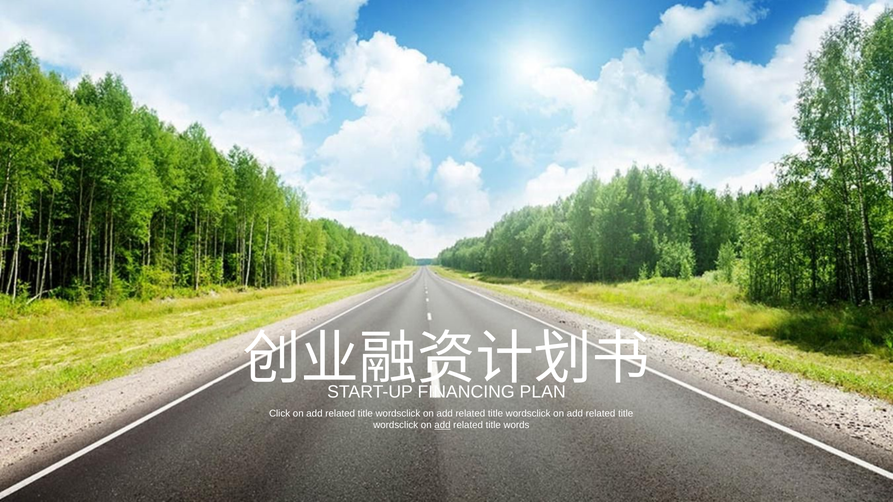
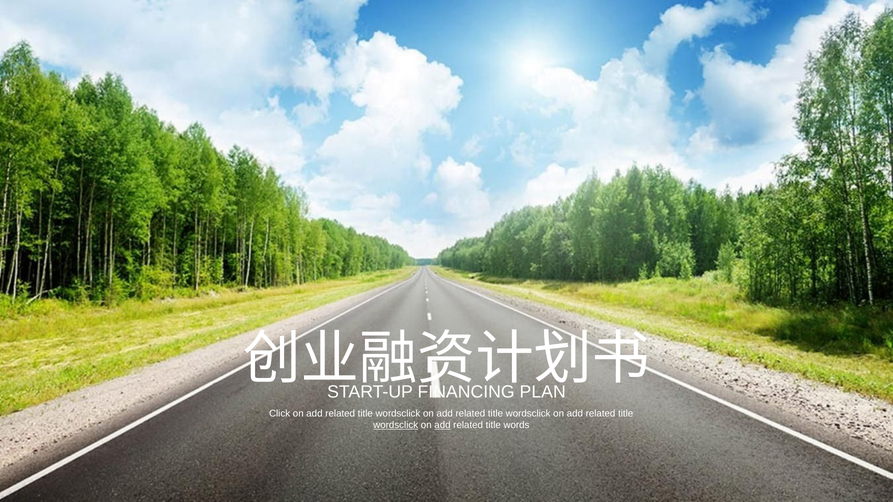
wordsclick underline: none -> present (396, 425)
